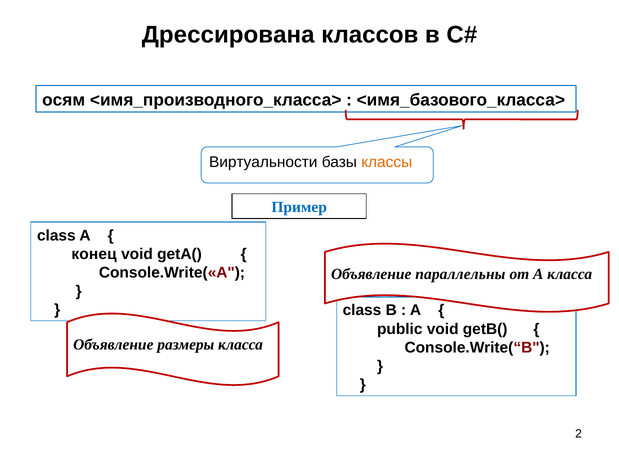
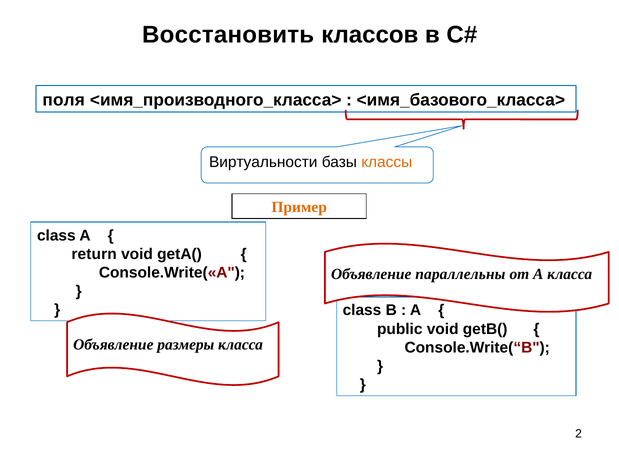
Дрессирована: Дрессирована -> Восстановить (228, 35)
осям: осям -> поля (64, 100)
Пример colour: blue -> orange (299, 207)
конец: конец -> return (94, 254)
